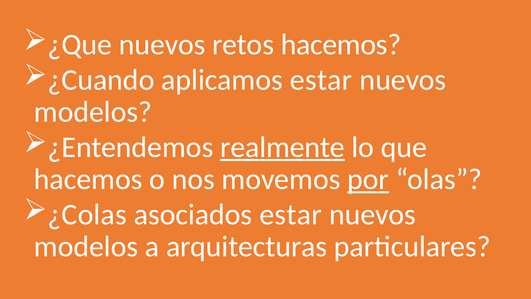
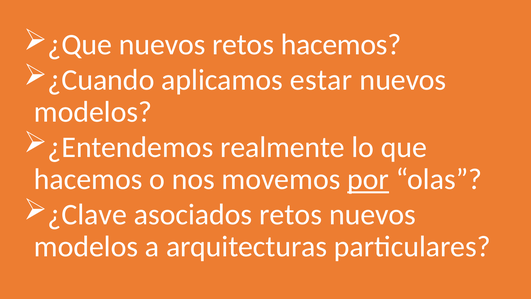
realmente underline: present -> none (282, 147)
¿Colas: ¿Colas -> ¿Clave (87, 214)
asociados estar: estar -> retos (291, 214)
